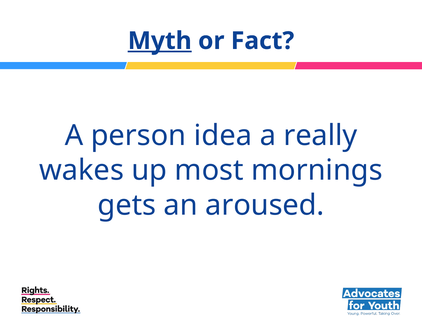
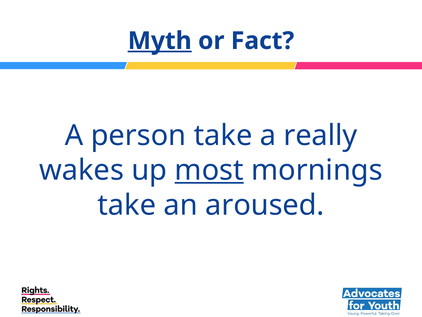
person idea: idea -> take (223, 135)
most underline: none -> present (209, 170)
gets: gets -> take (127, 205)
